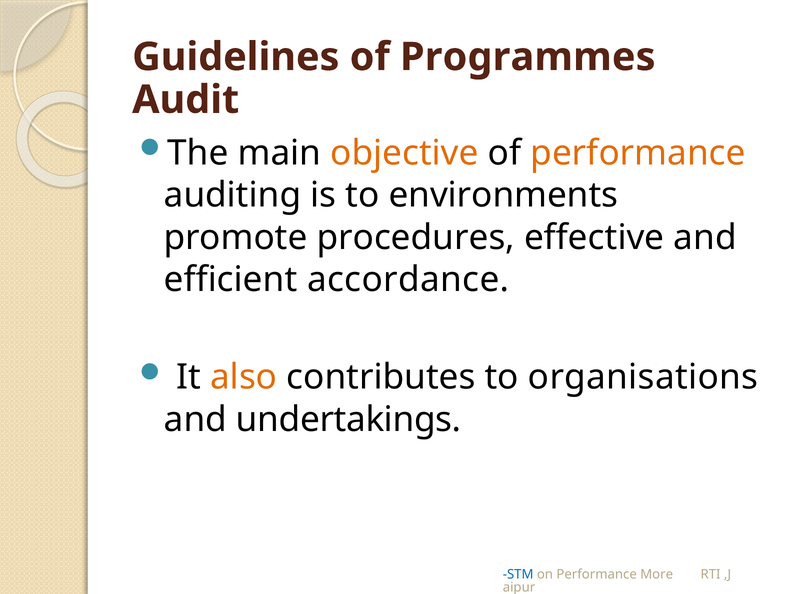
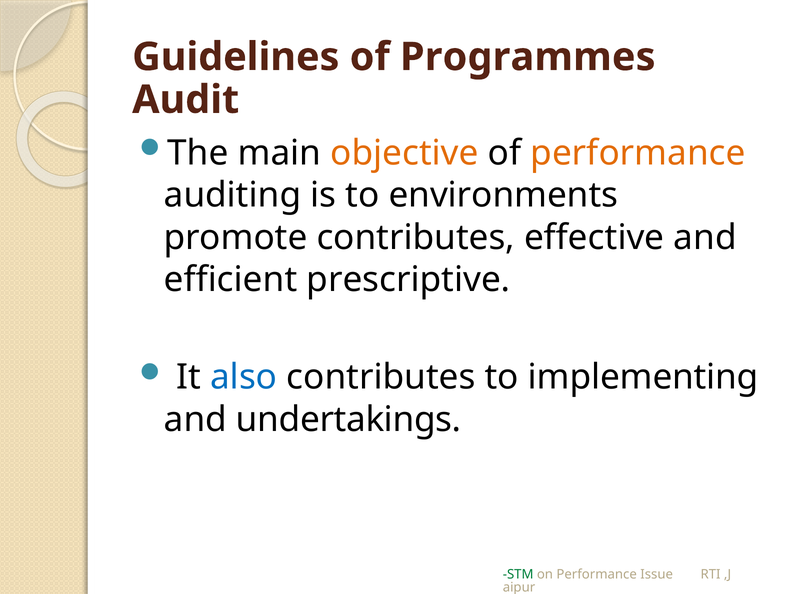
promote procedures: procedures -> contributes (416, 237)
accordance: accordance -> prescriptive (408, 280)
also colour: orange -> blue (244, 377)
organisations: organisations -> implementing (643, 377)
STM colour: blue -> green (518, 574)
More: More -> Issue (657, 574)
